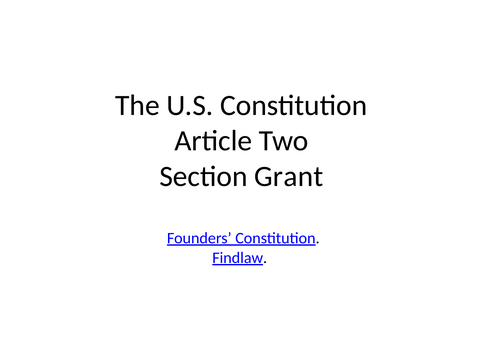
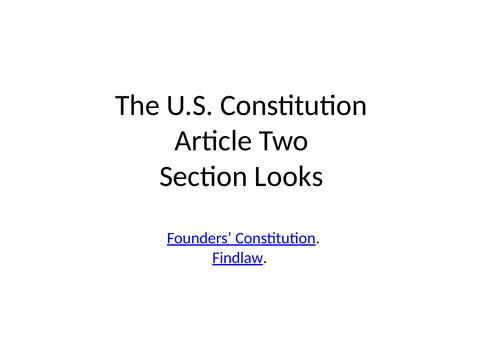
Grant: Grant -> Looks (289, 176)
